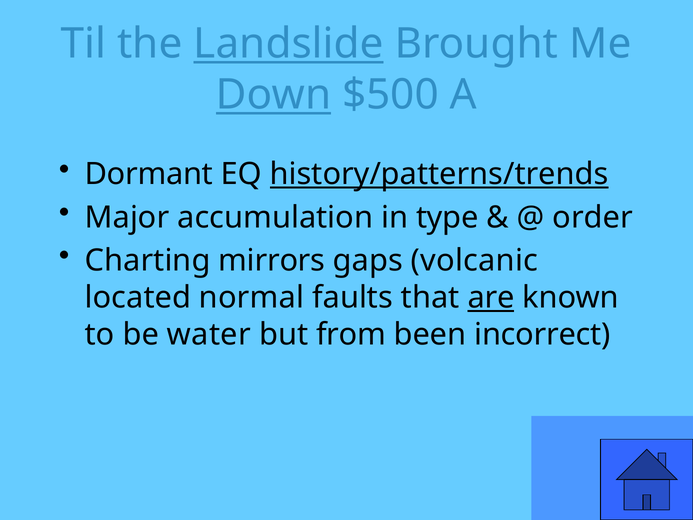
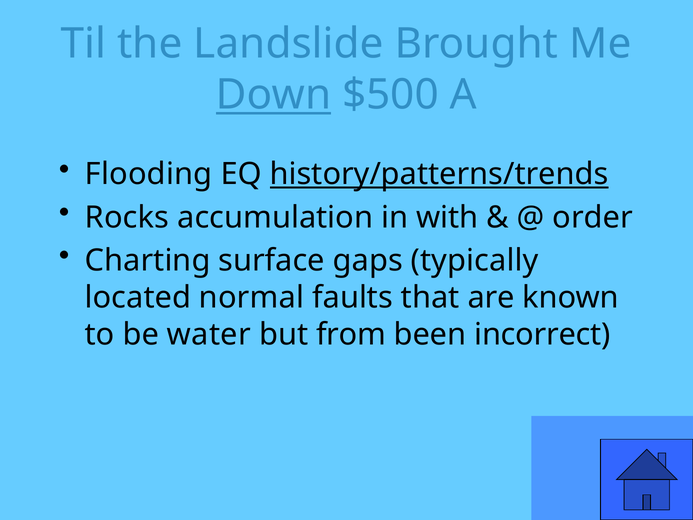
Landslide underline: present -> none (289, 44)
Dormant: Dormant -> Flooding (149, 174)
Major: Major -> Rocks (127, 217)
type: type -> with (447, 217)
mirrors: mirrors -> surface (272, 261)
volcanic: volcanic -> typically (475, 261)
are underline: present -> none (491, 297)
